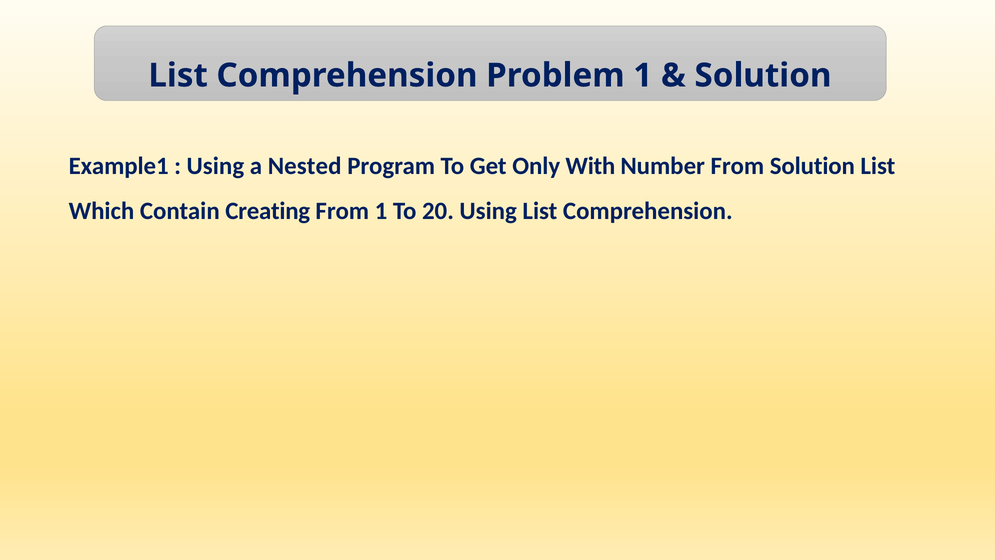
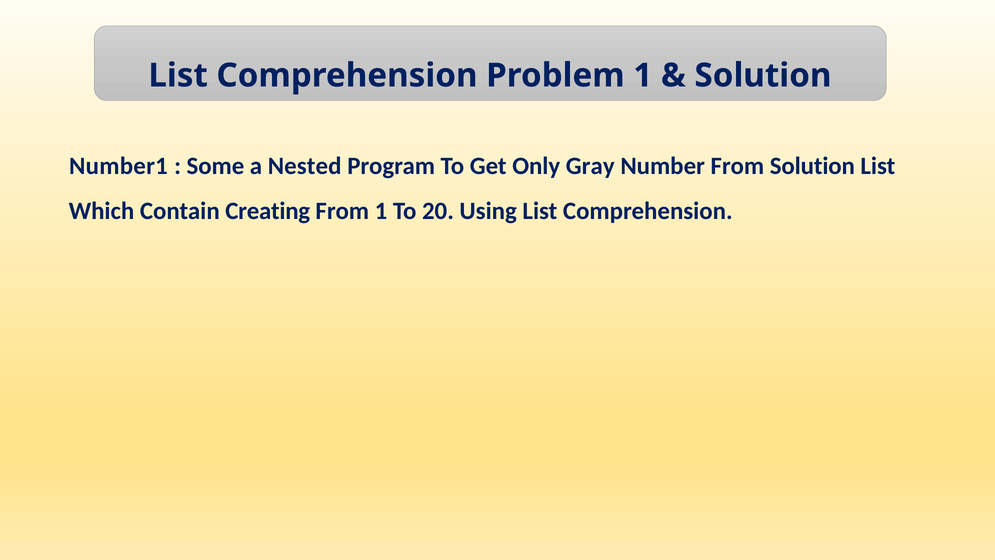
Example1: Example1 -> Number1 (118, 166)
Using: Using -> Some (215, 166)
With: With -> Gray (590, 166)
